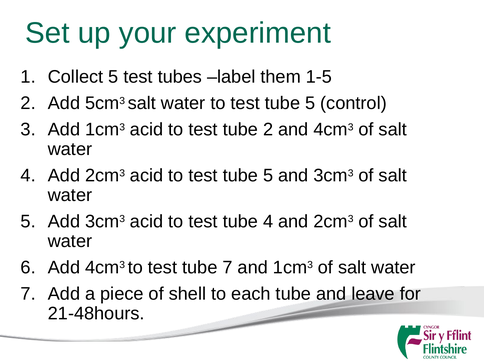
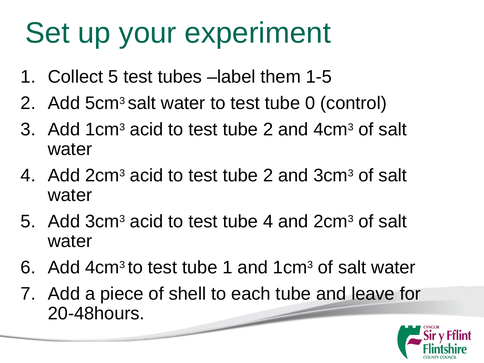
5: 5 -> 0 (310, 103)
5: 5 -> 2 (268, 175)
tube 7: 7 -> 1 (228, 267)
21-48hours: 21-48hours -> 20-48hours (96, 313)
